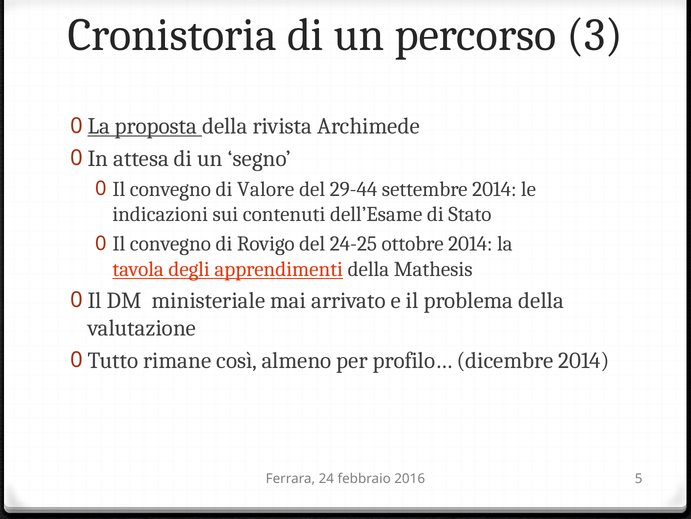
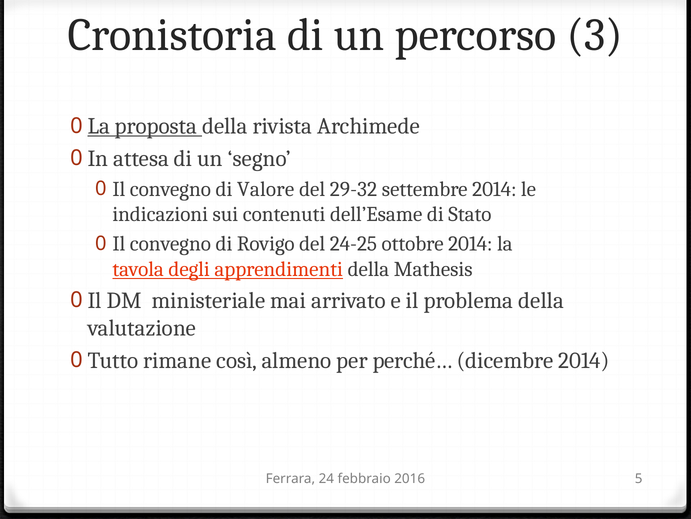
29-44: 29-44 -> 29-32 (353, 189)
profilo…: profilo… -> perché… (413, 360)
